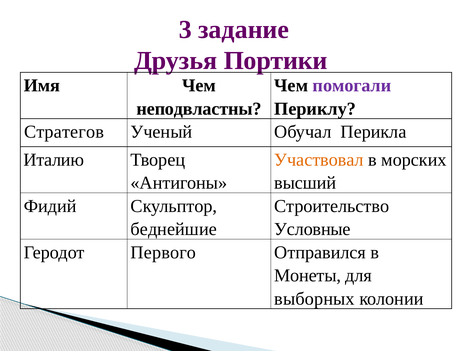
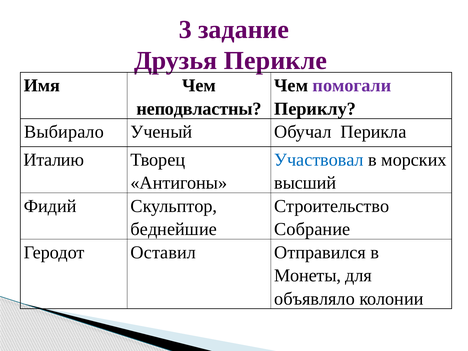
Портики: Портики -> Перикле (275, 61)
Стратегов: Стратегов -> Выбирало (64, 132)
Участвовал colour: orange -> blue (319, 160)
Условные: Условные -> Собрание (312, 229)
Первого: Первого -> Оставил (163, 252)
выборных: выборных -> объявляло (315, 299)
